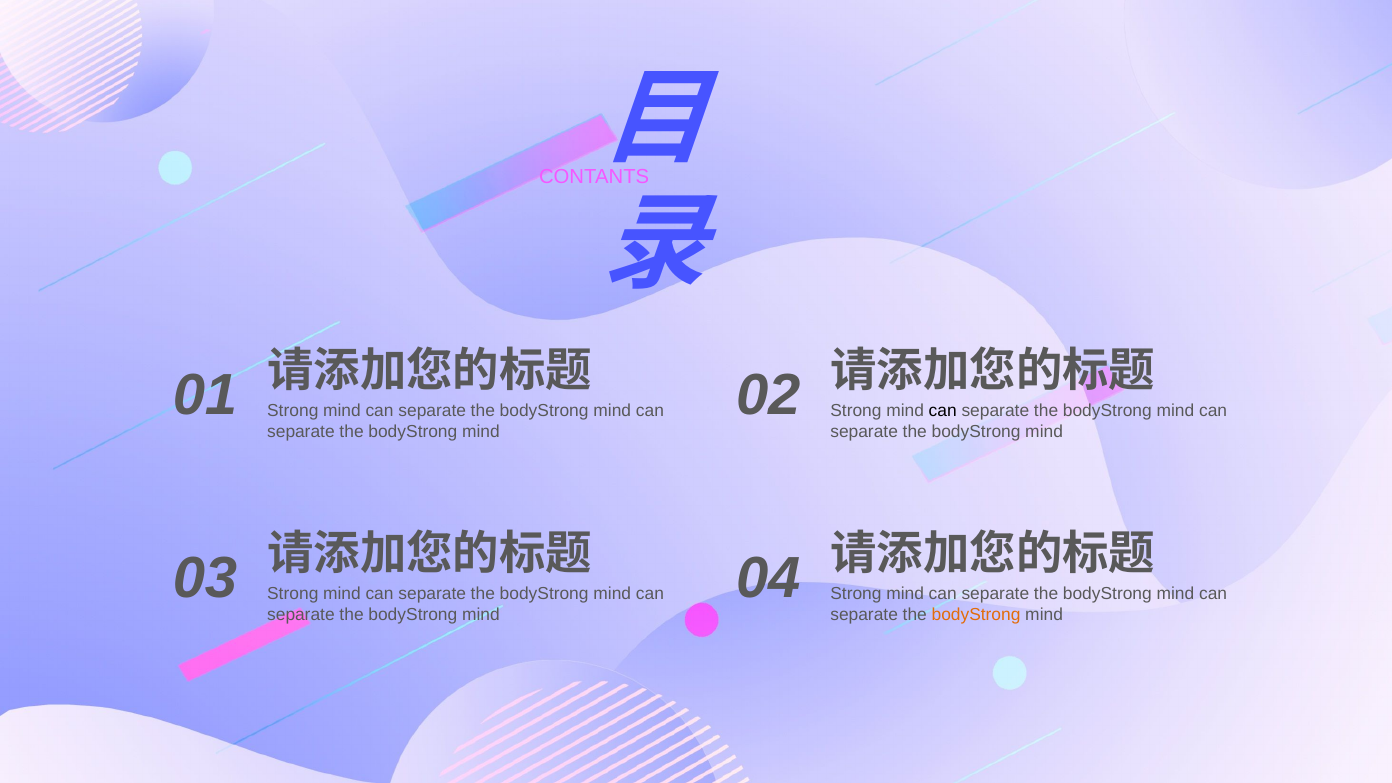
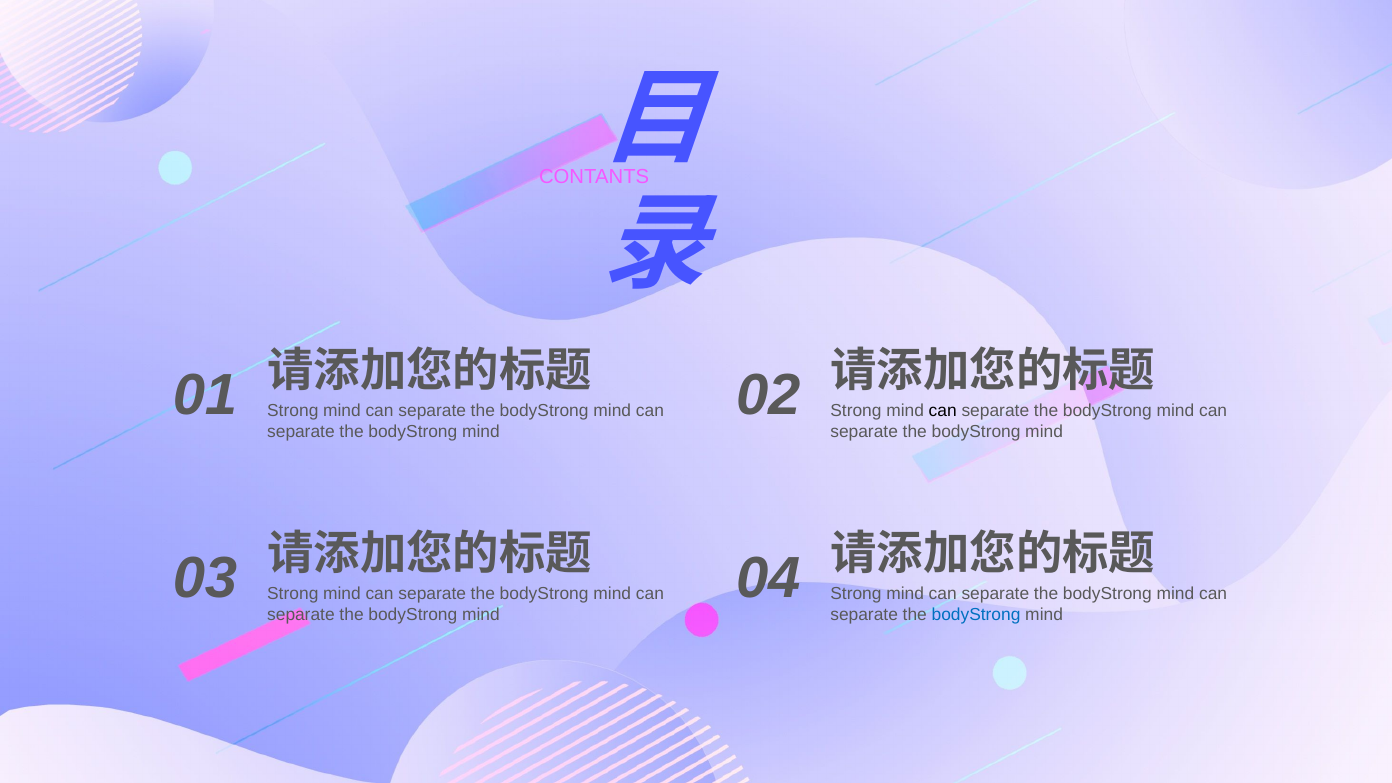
bodyStrong colour: orange -> blue (976, 614)
